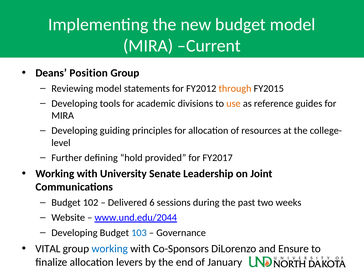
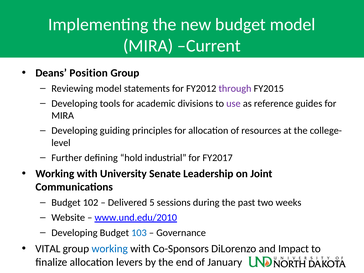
through colour: orange -> purple (235, 88)
use colour: orange -> purple (233, 103)
provided: provided -> industrial (166, 158)
6: 6 -> 5 (152, 203)
www.und.edu/2044: www.und.edu/2044 -> www.und.edu/2010 (136, 218)
Ensure: Ensure -> Impact (294, 249)
